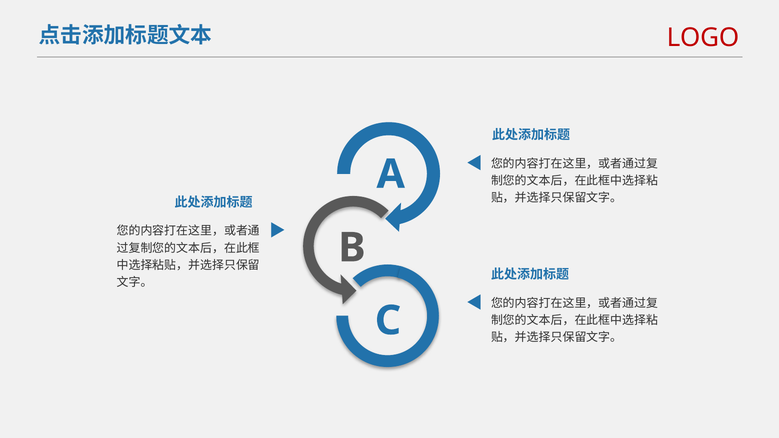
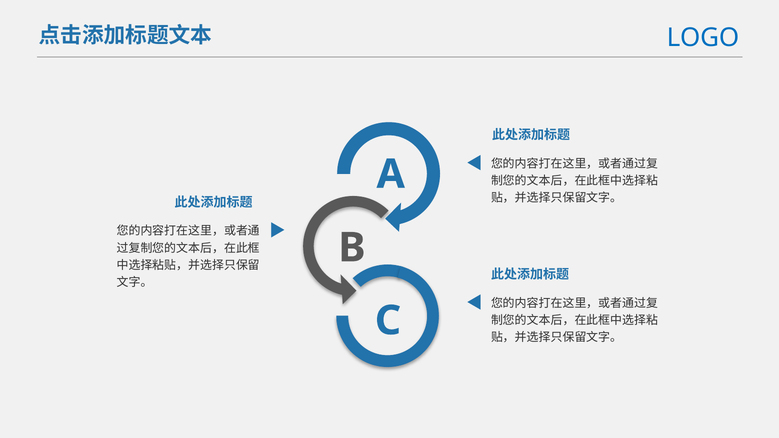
LOGO colour: red -> blue (703, 38)
